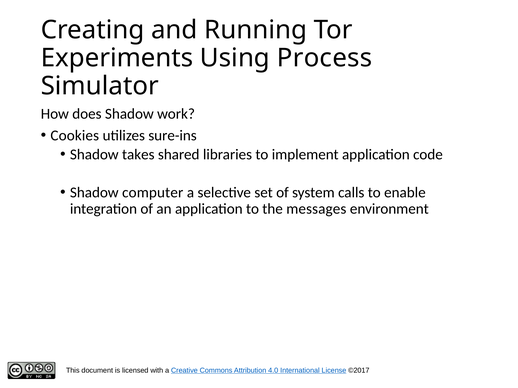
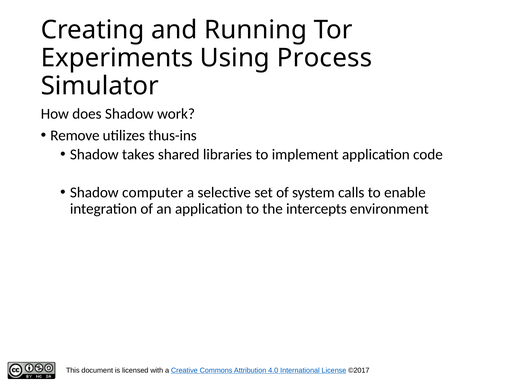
Cookies: Cookies -> Remove (75, 136)
sure-ins: sure-ins -> thus-ins (173, 136)
messages: messages -> intercepts (316, 209)
